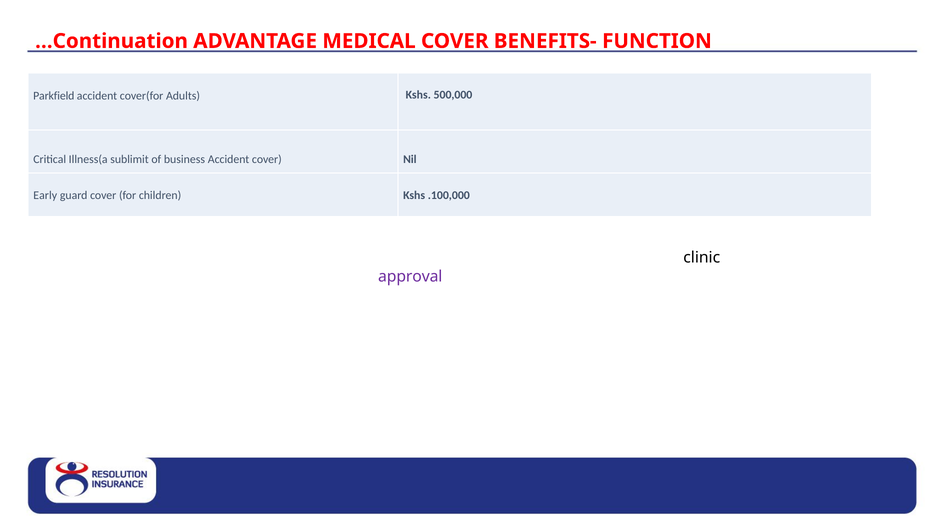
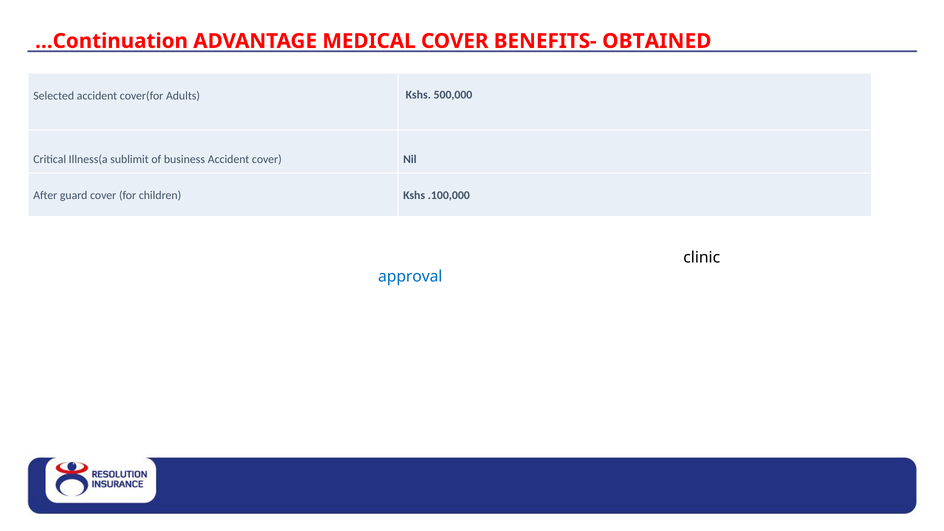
BENEFITS- FUNCTION: FUNCTION -> OBTAINED (657, 41)
Parkfield: Parkfield -> Selected (54, 96)
Early: Early -> After (45, 195)
approval colour: purple -> blue (410, 277)
